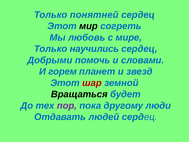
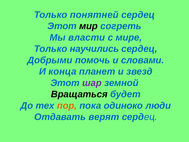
любовь: любовь -> власти (87, 37)
горем: горем -> конца (62, 71)
шар colour: red -> purple (92, 83)
пор colour: purple -> orange (67, 105)
другому: другому -> одиноко (123, 105)
людей: людей -> верят (104, 117)
